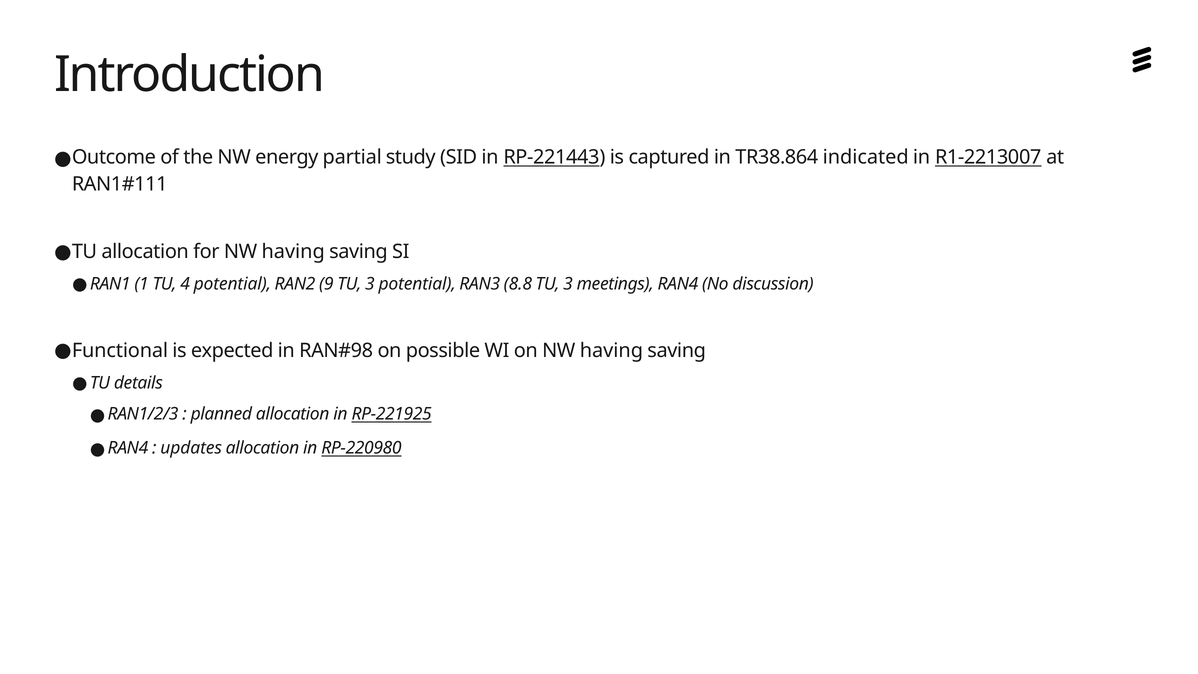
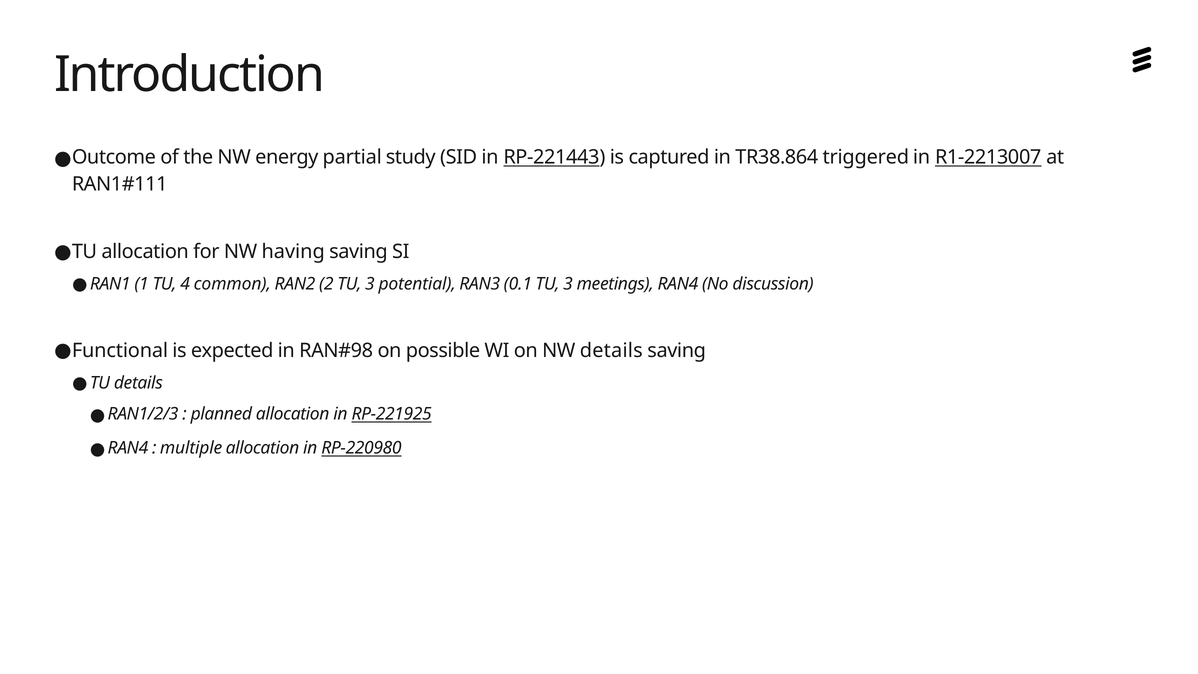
indicated: indicated -> triggered (866, 157)
4 potential: potential -> common (232, 284)
9: 9 -> 2 (326, 284)
8.8: 8.8 -> 0.1 (518, 284)
on NW having: having -> details (611, 351)
updates: updates -> multiple (191, 448)
